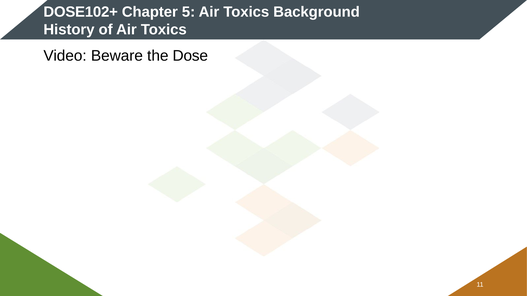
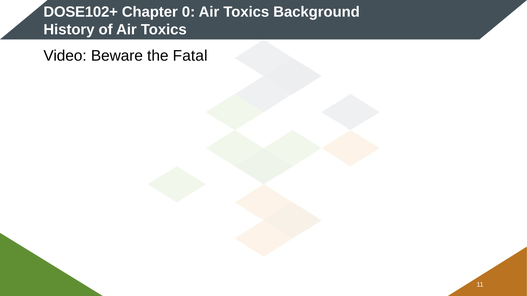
5: 5 -> 0 (189, 12)
Dose: Dose -> Fatal (190, 56)
